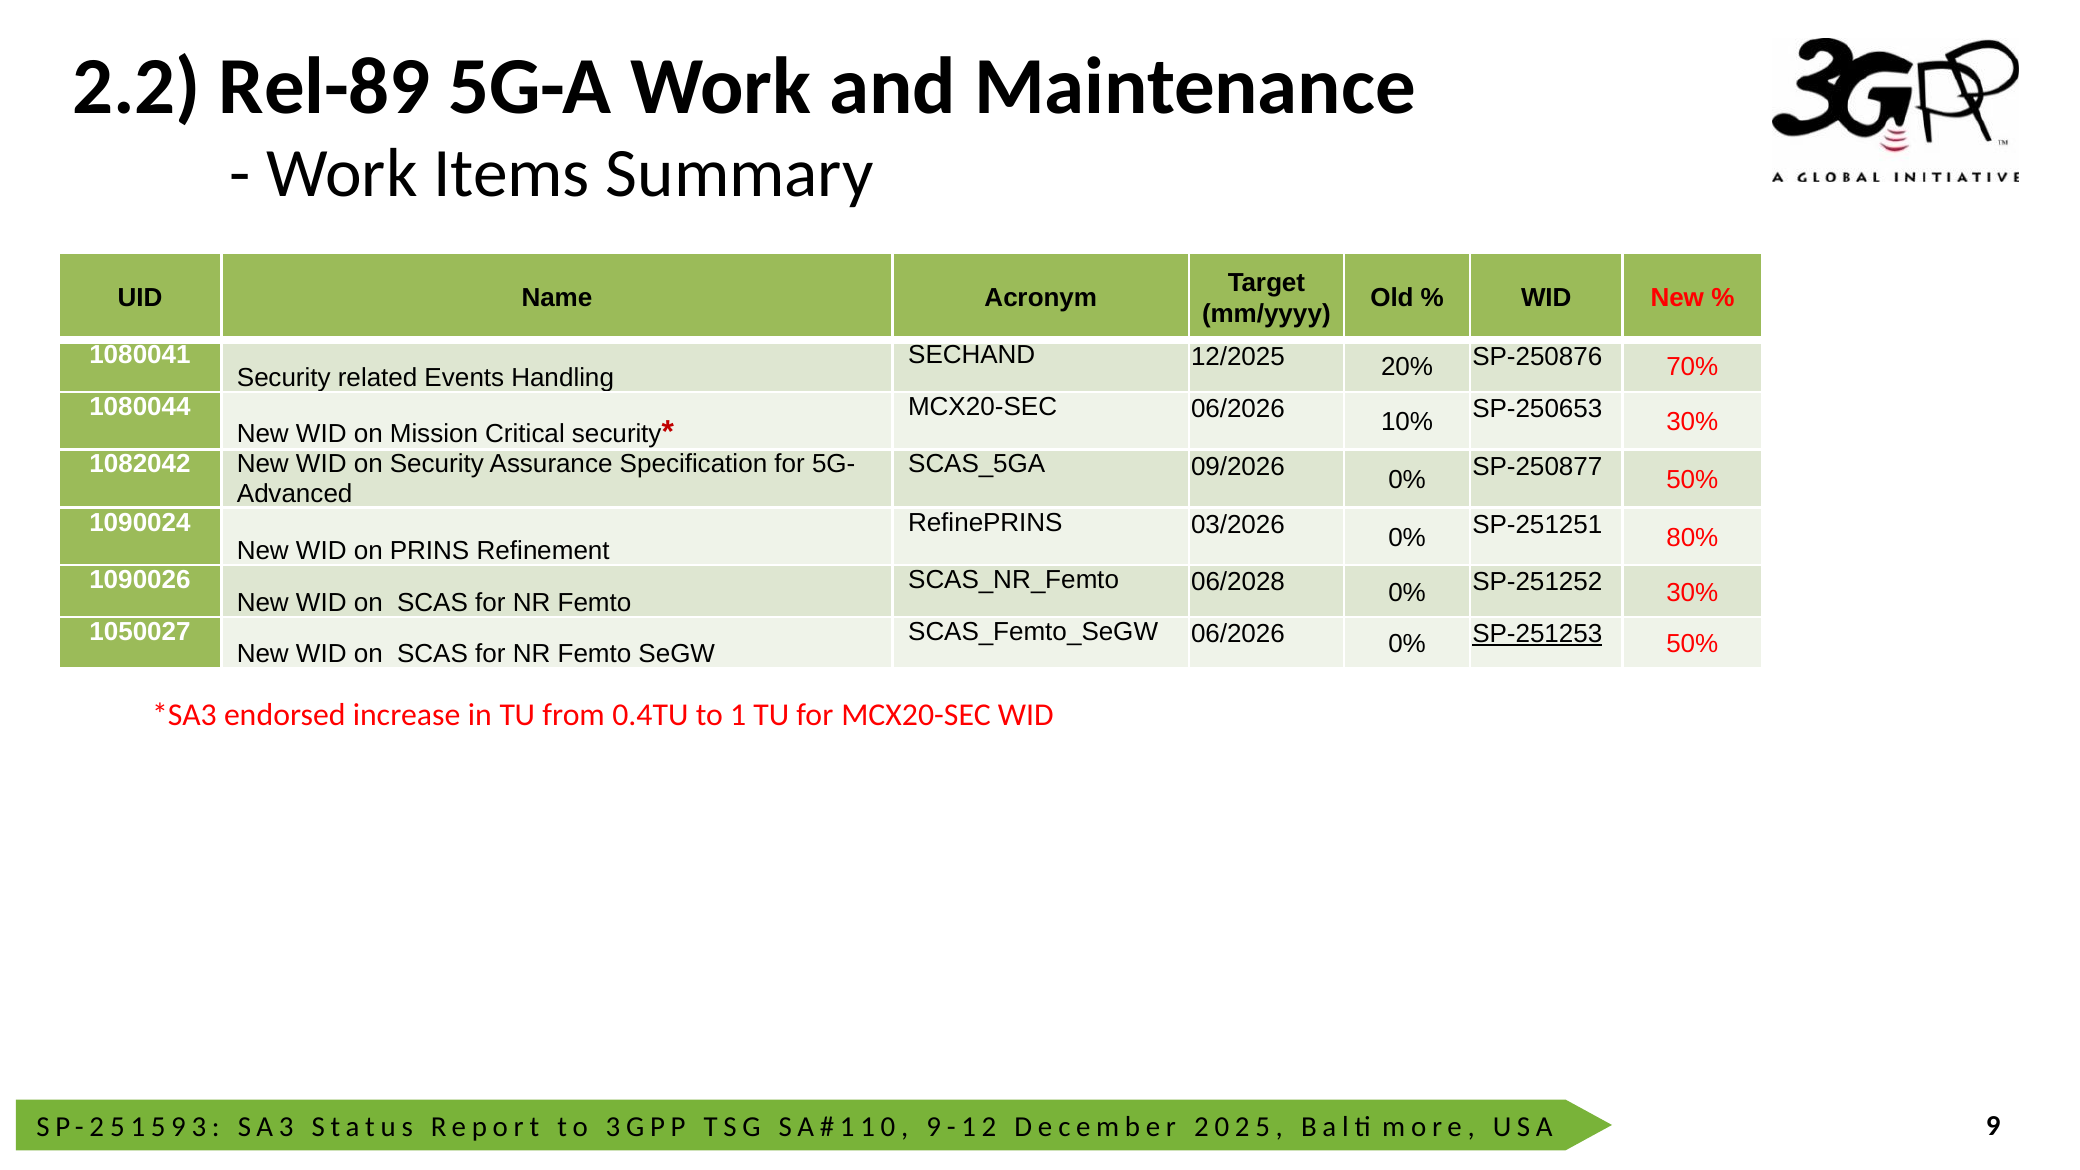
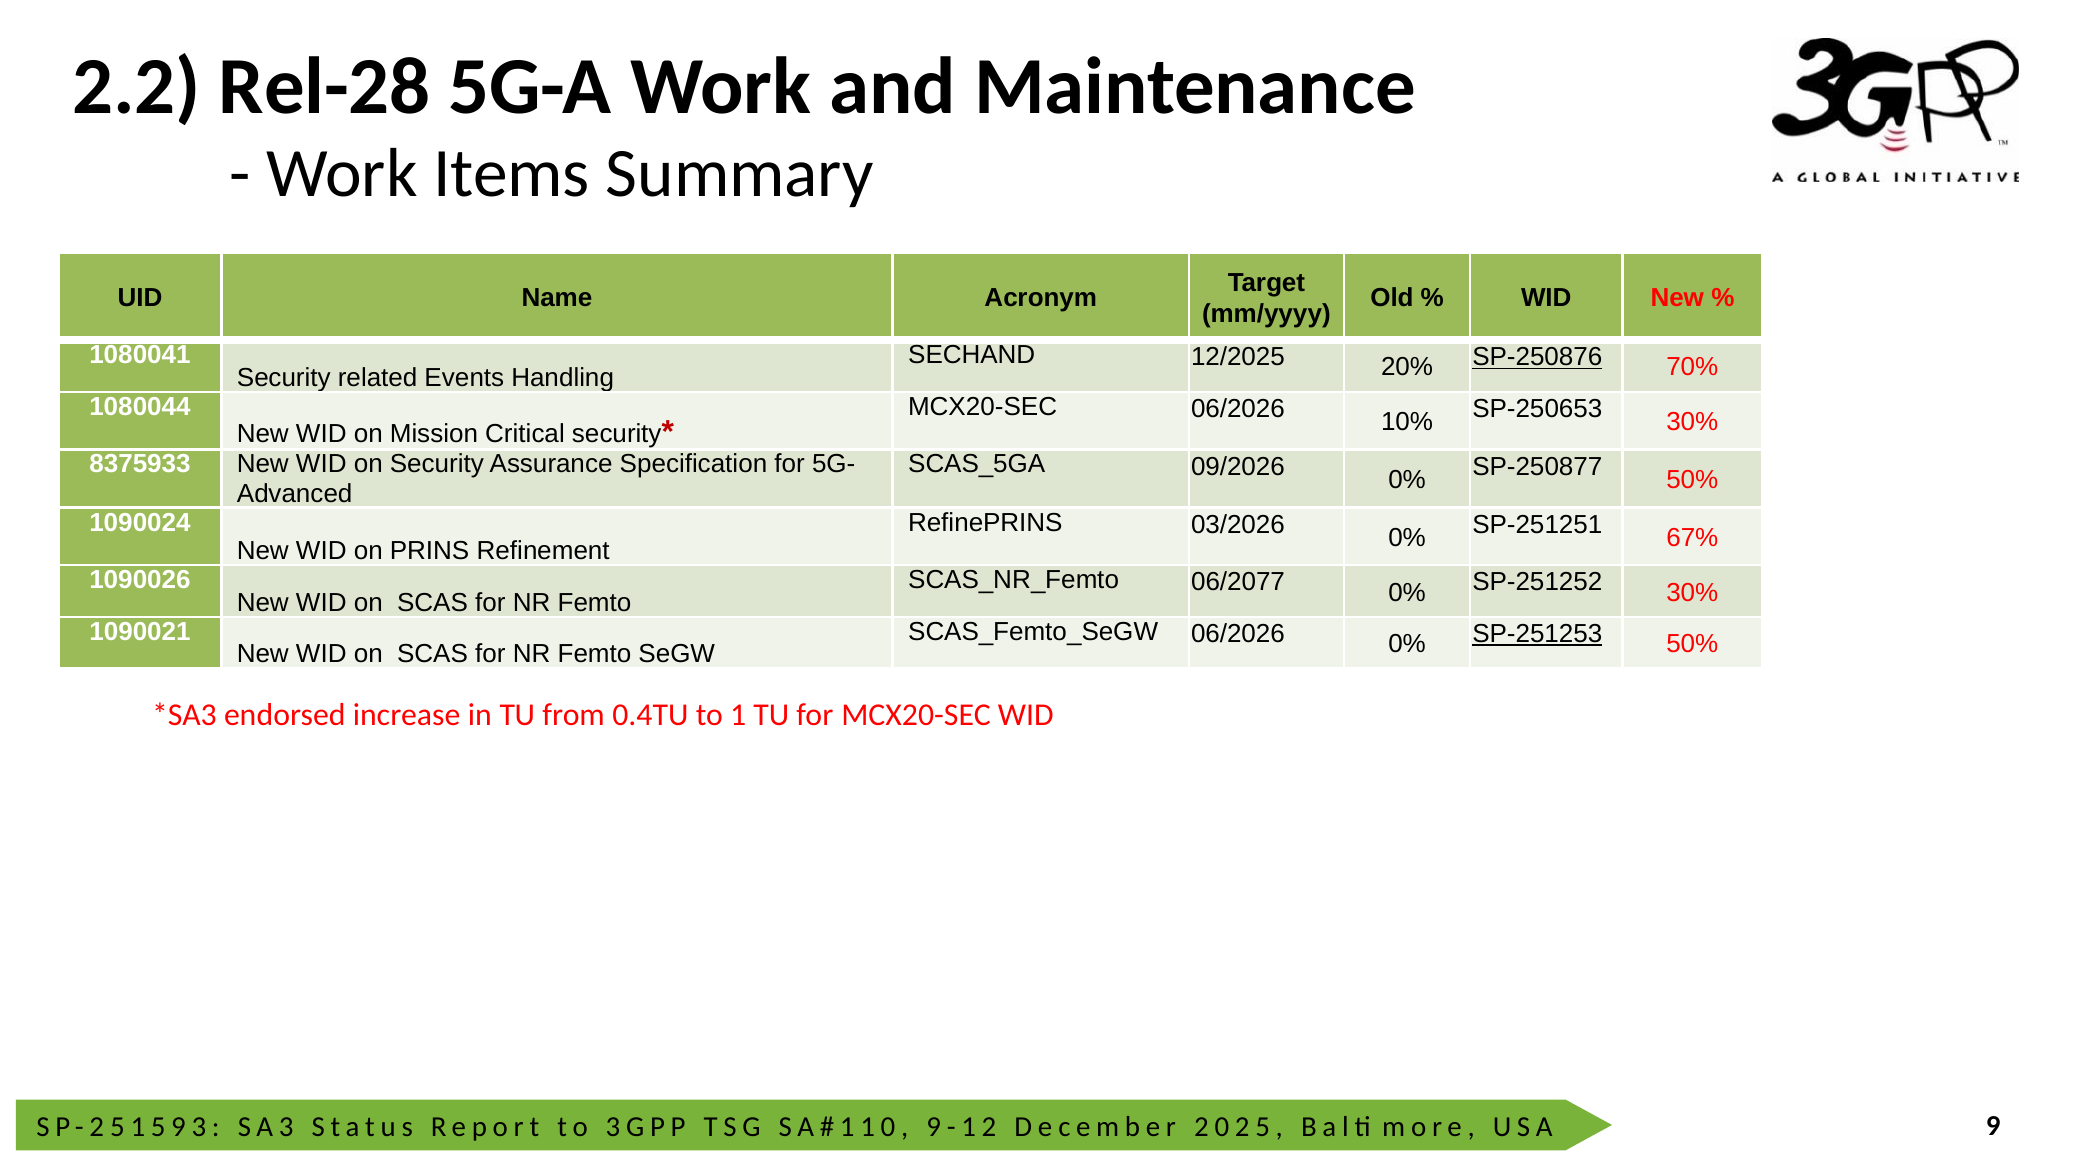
Rel-89: Rel-89 -> Rel-28 (325, 86)
SP-250876 underline: none -> present (1537, 357)
1082042: 1082042 -> 8375933 (140, 464)
80%: 80% -> 67% (1692, 538)
06/2028: 06/2028 -> 06/2077 (1238, 582)
1050027: 1050027 -> 1090021 (140, 632)
